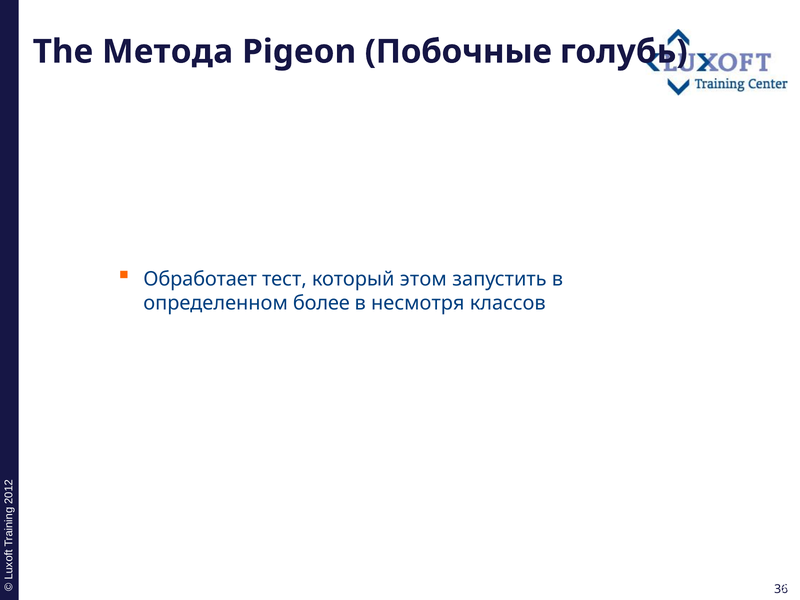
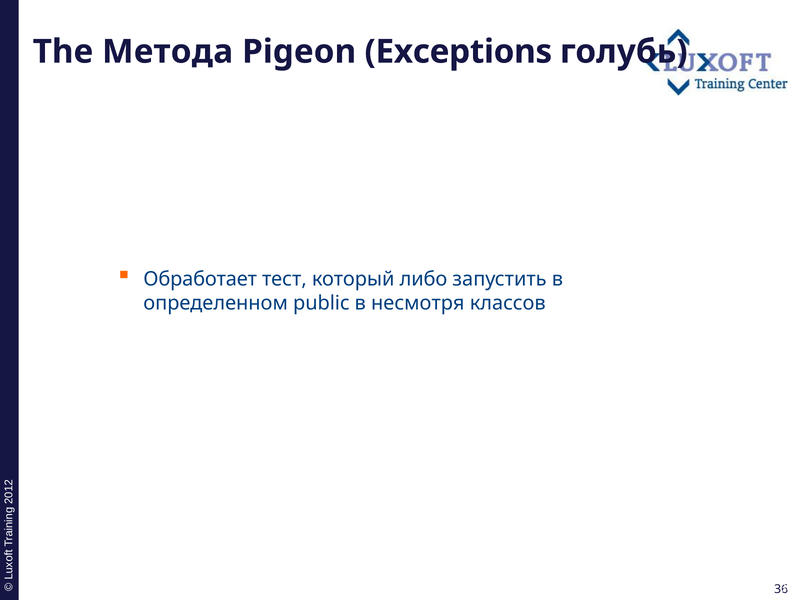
Побочные: Побочные -> Exceptions (458, 52)
этом: этом -> либо (424, 279)
более: более -> public (321, 303)
